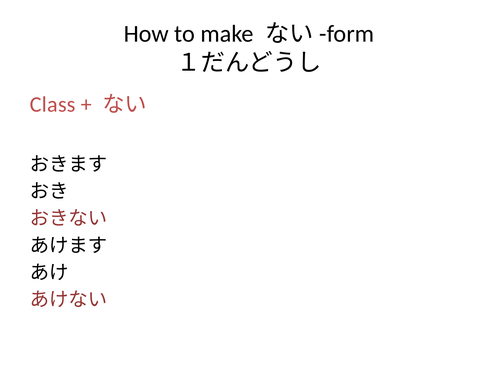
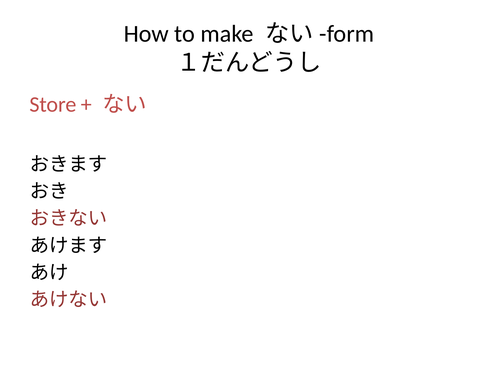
Class: Class -> Store (53, 104)
